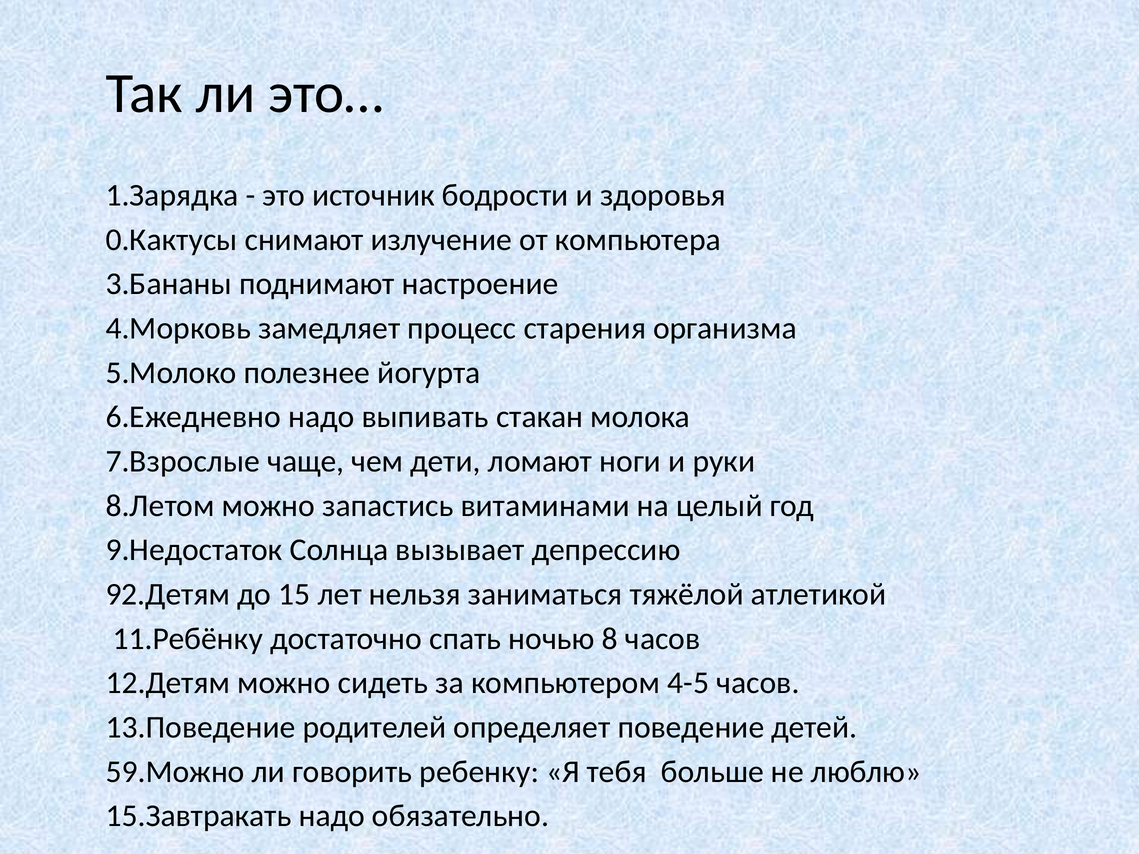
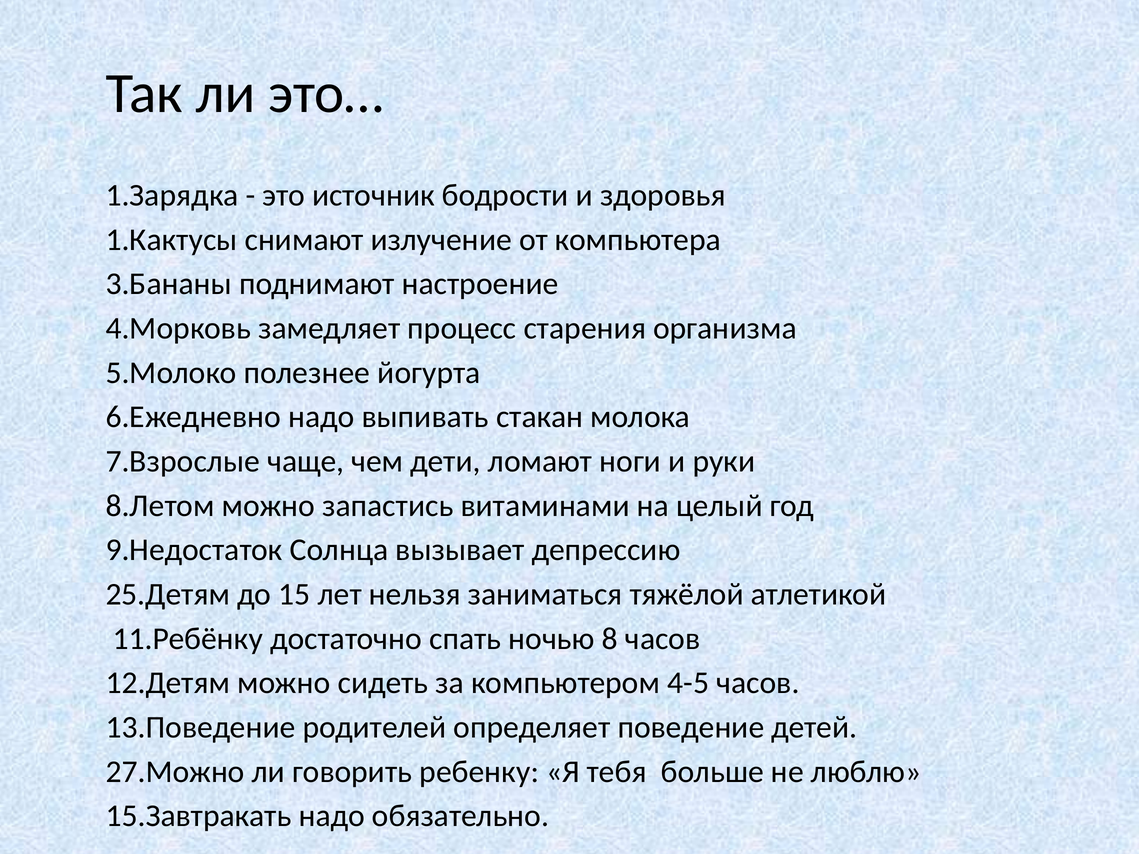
0.Кактусы: 0.Кактусы -> 1.Кактусы (171, 240)
92.Детям: 92.Детям -> 25.Детям (168, 595)
59.Можно: 59.Можно -> 27.Можно (175, 772)
